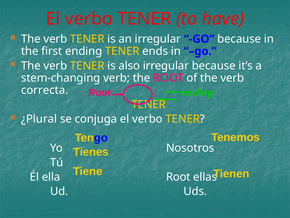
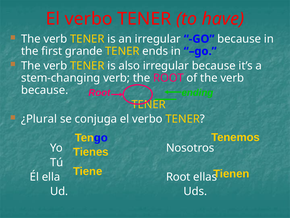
first ending: ending -> grande (84, 51)
correcta: correcta -> because (45, 90)
